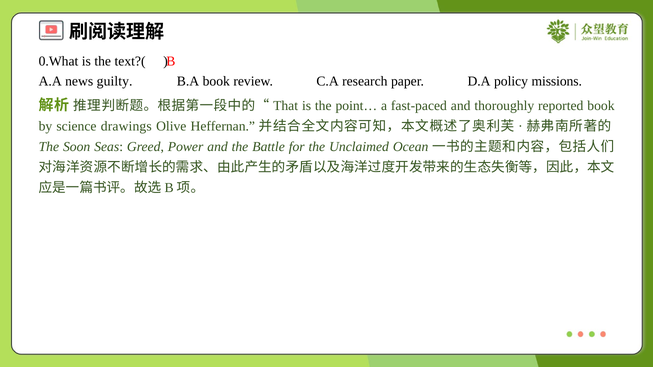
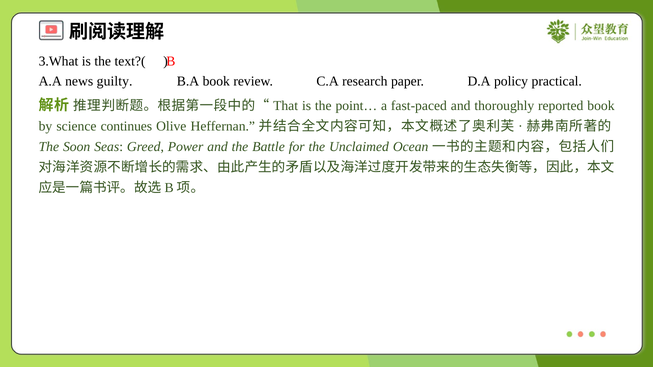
0.What: 0.What -> 3.What (59, 61)
missions: missions -> practical (557, 81)
drawings: drawings -> continues (126, 126)
